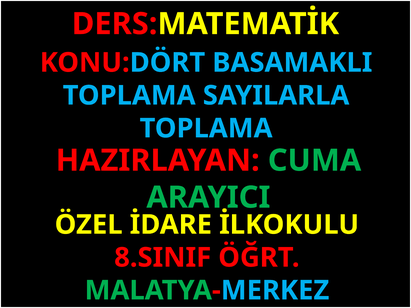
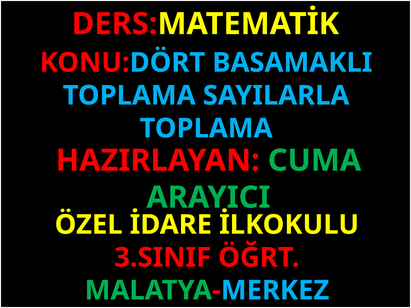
8.SINIF: 8.SINIF -> 3.SINIF (163, 258)
